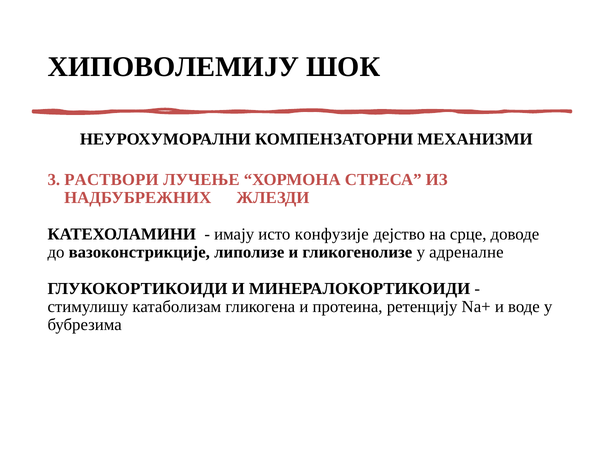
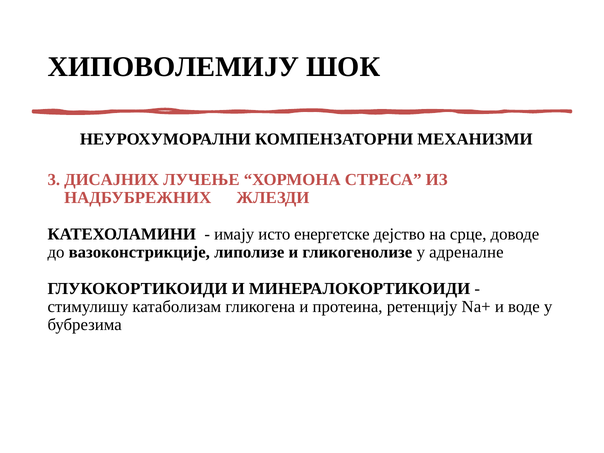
РАСТВОРИ: РАСТВОРИ -> ДИСАЈНИХ (112, 180)
конфузије: конфузије -> енергетске (332, 234)
